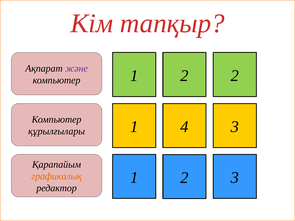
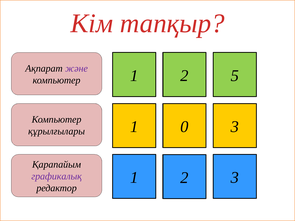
2 2: 2 -> 5 (235, 76)
4: 4 -> 0 (184, 127)
графикалық colour: orange -> purple (57, 177)
